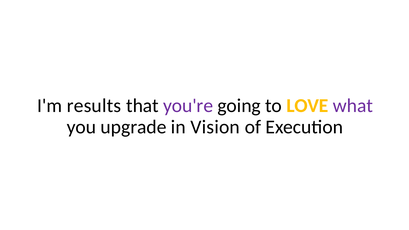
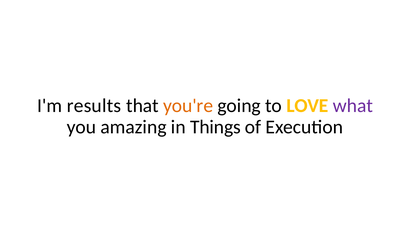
you're colour: purple -> orange (188, 106)
upgrade: upgrade -> amazing (134, 127)
Vision: Vision -> Things (215, 127)
